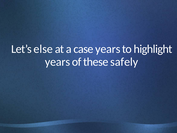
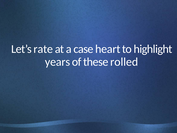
else: else -> rate (43, 49)
case years: years -> heart (108, 49)
safely: safely -> rolled (124, 62)
